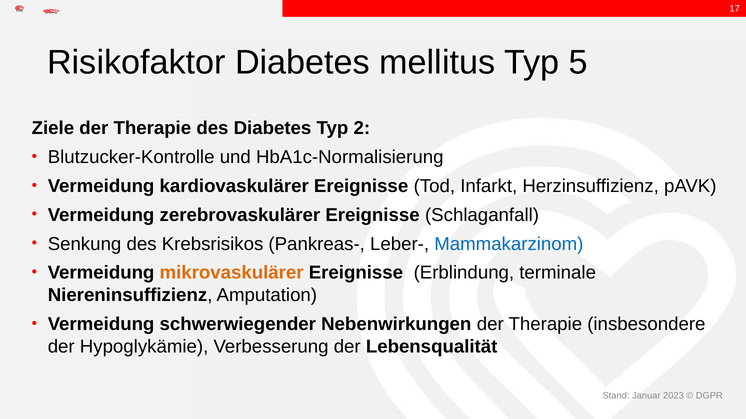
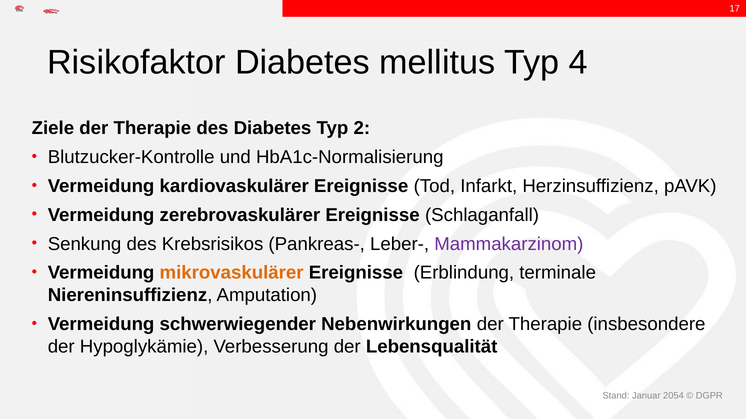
5: 5 -> 4 (578, 62)
Mammakarzinom colour: blue -> purple (509, 244)
2023: 2023 -> 2054 (673, 396)
